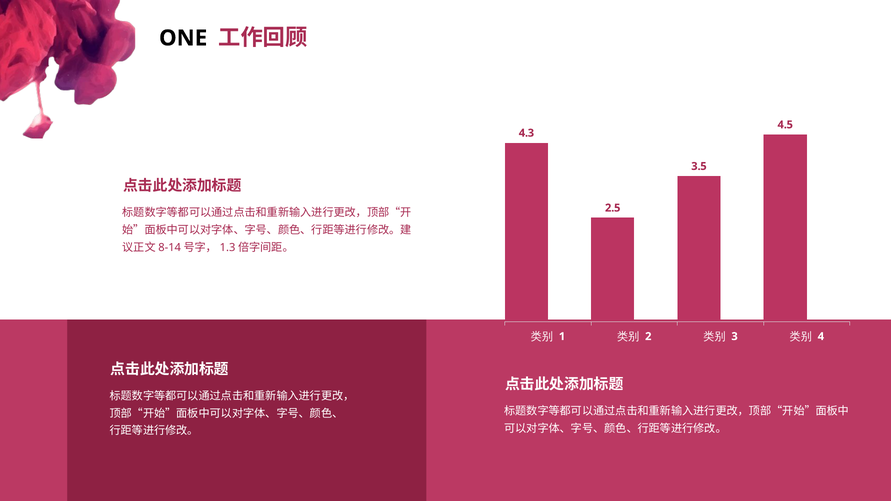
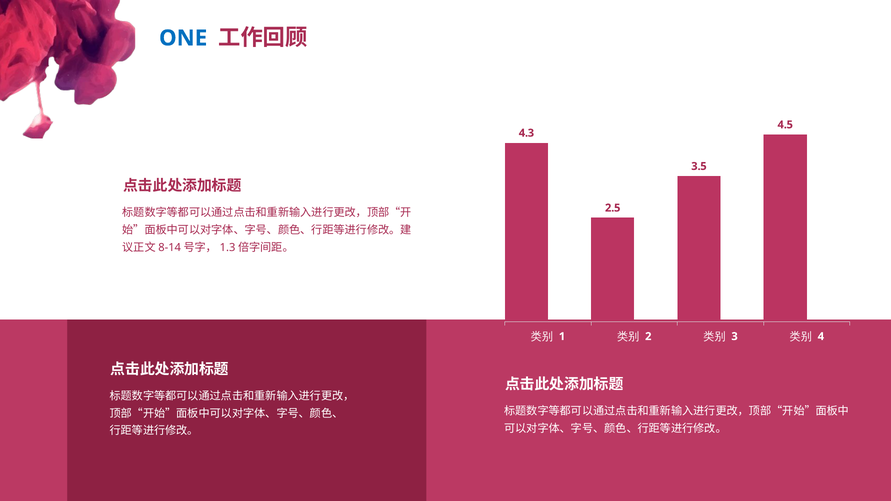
ONE colour: black -> blue (183, 38)
